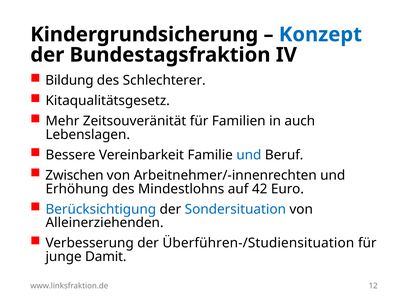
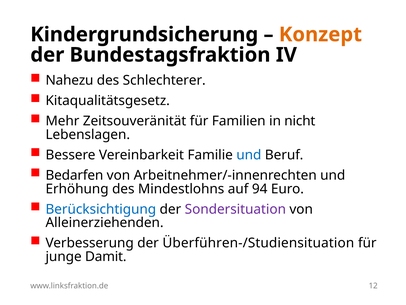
Konzept colour: blue -> orange (320, 34)
Bildung: Bildung -> Nahezu (69, 80)
auch: auch -> nicht (300, 121)
Zwischen: Zwischen -> Bedarfen (74, 175)
42: 42 -> 94 (260, 189)
Sondersituation colour: blue -> purple (235, 209)
